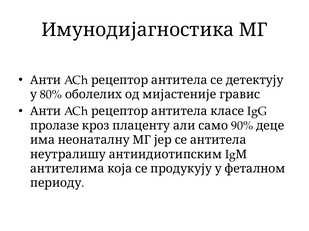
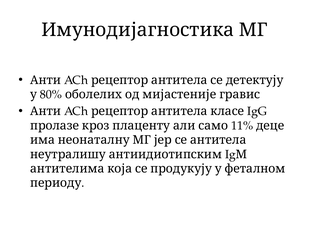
90%: 90% -> 11% (242, 126)
